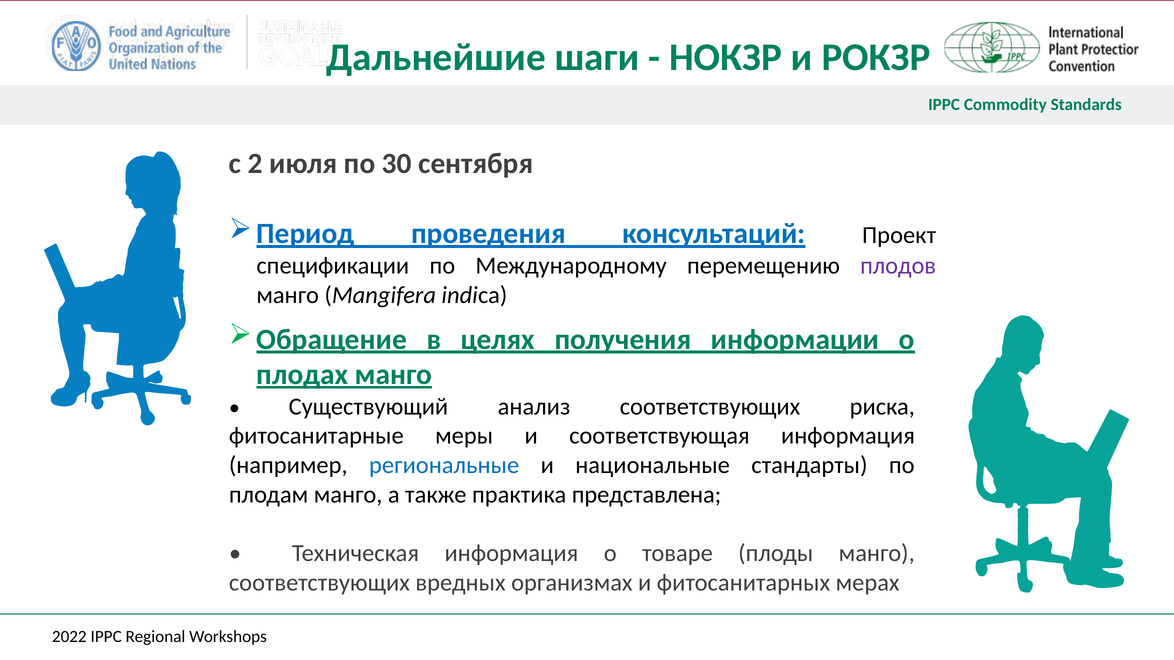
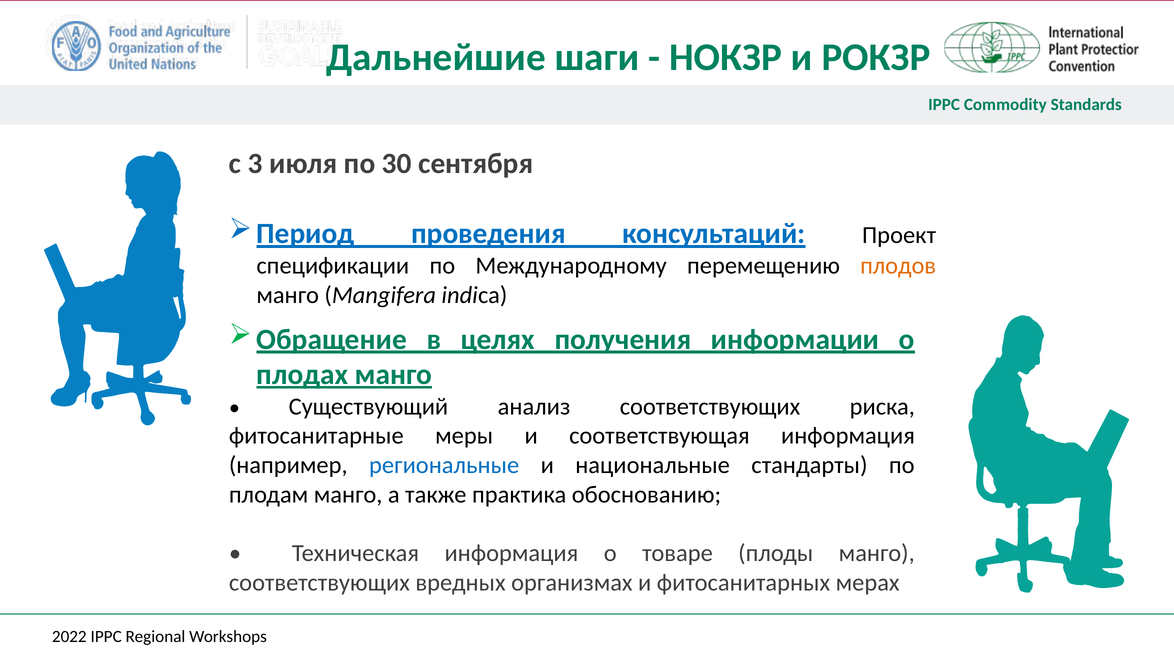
2: 2 -> 3 (255, 163)
плодов colour: purple -> orange (898, 266)
представлена: представлена -> обоснованию (646, 495)
